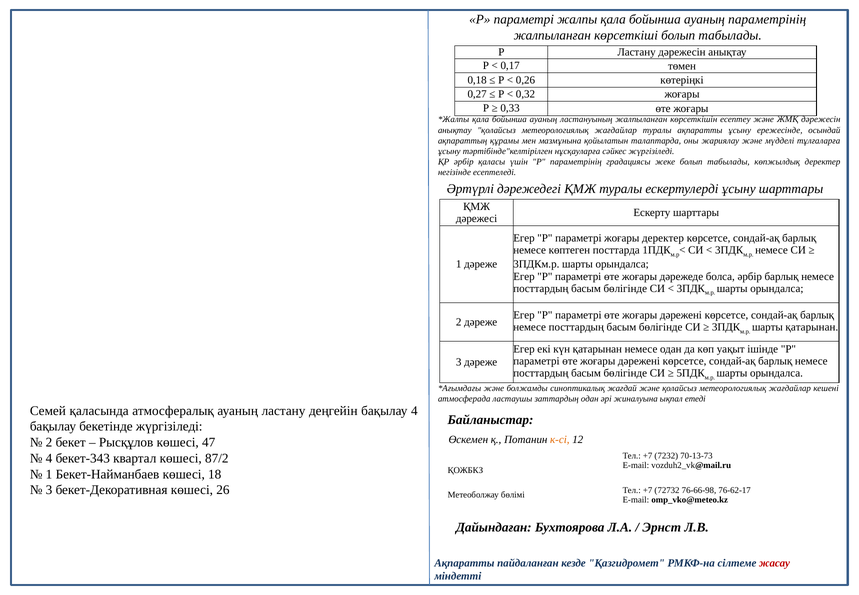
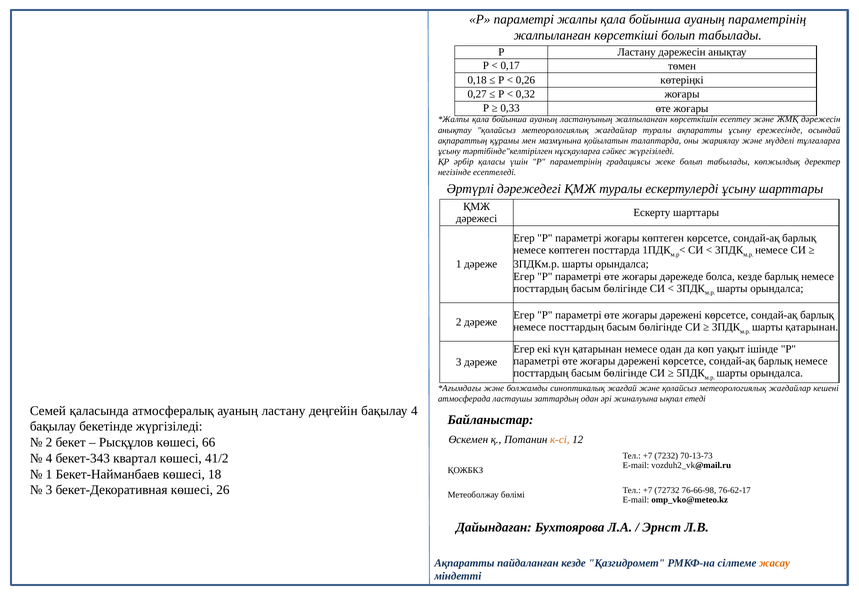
жоғары деректер: деректер -> көптеген (663, 238)
болса әрбір: әрбір -> кезде (750, 276)
47: 47 -> 66 (209, 442)
87/2: 87/2 -> 41/2 (217, 458)
жасау colour: red -> orange (775, 563)
